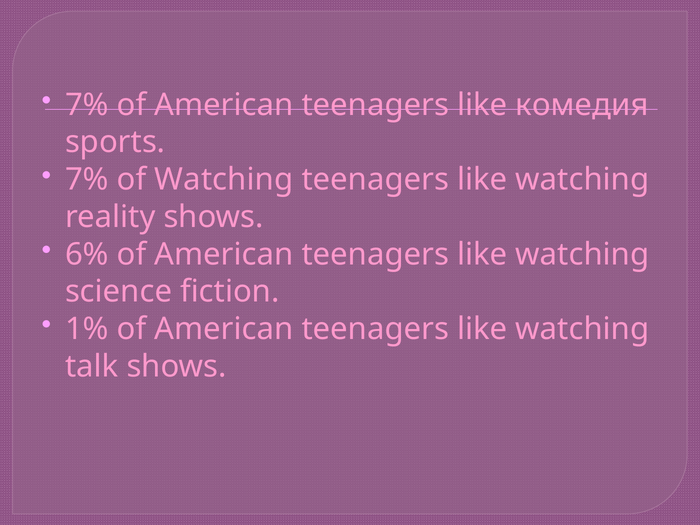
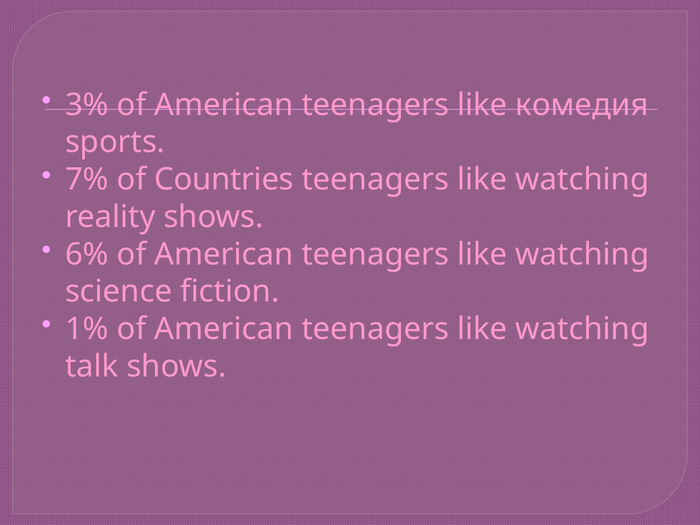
7%: 7% -> 3% (87, 105)
of Watching: Watching -> Countries (224, 180)
